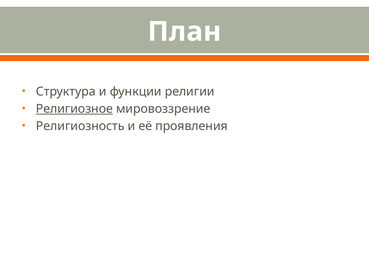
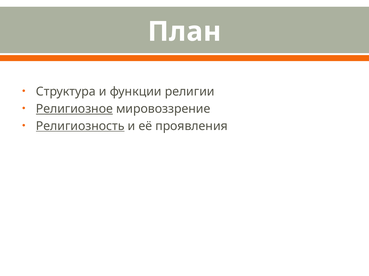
Религиозность underline: none -> present (80, 126)
